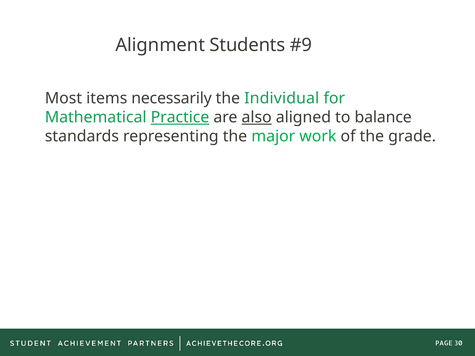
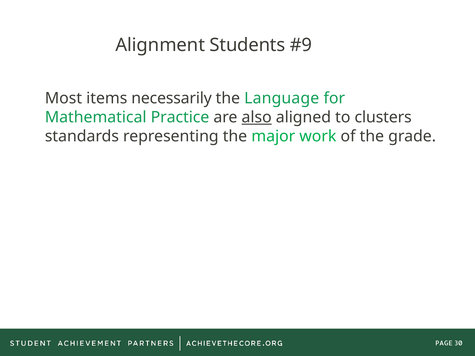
Individual: Individual -> Language (282, 98)
Practice underline: present -> none (180, 117)
balance: balance -> clusters (383, 117)
